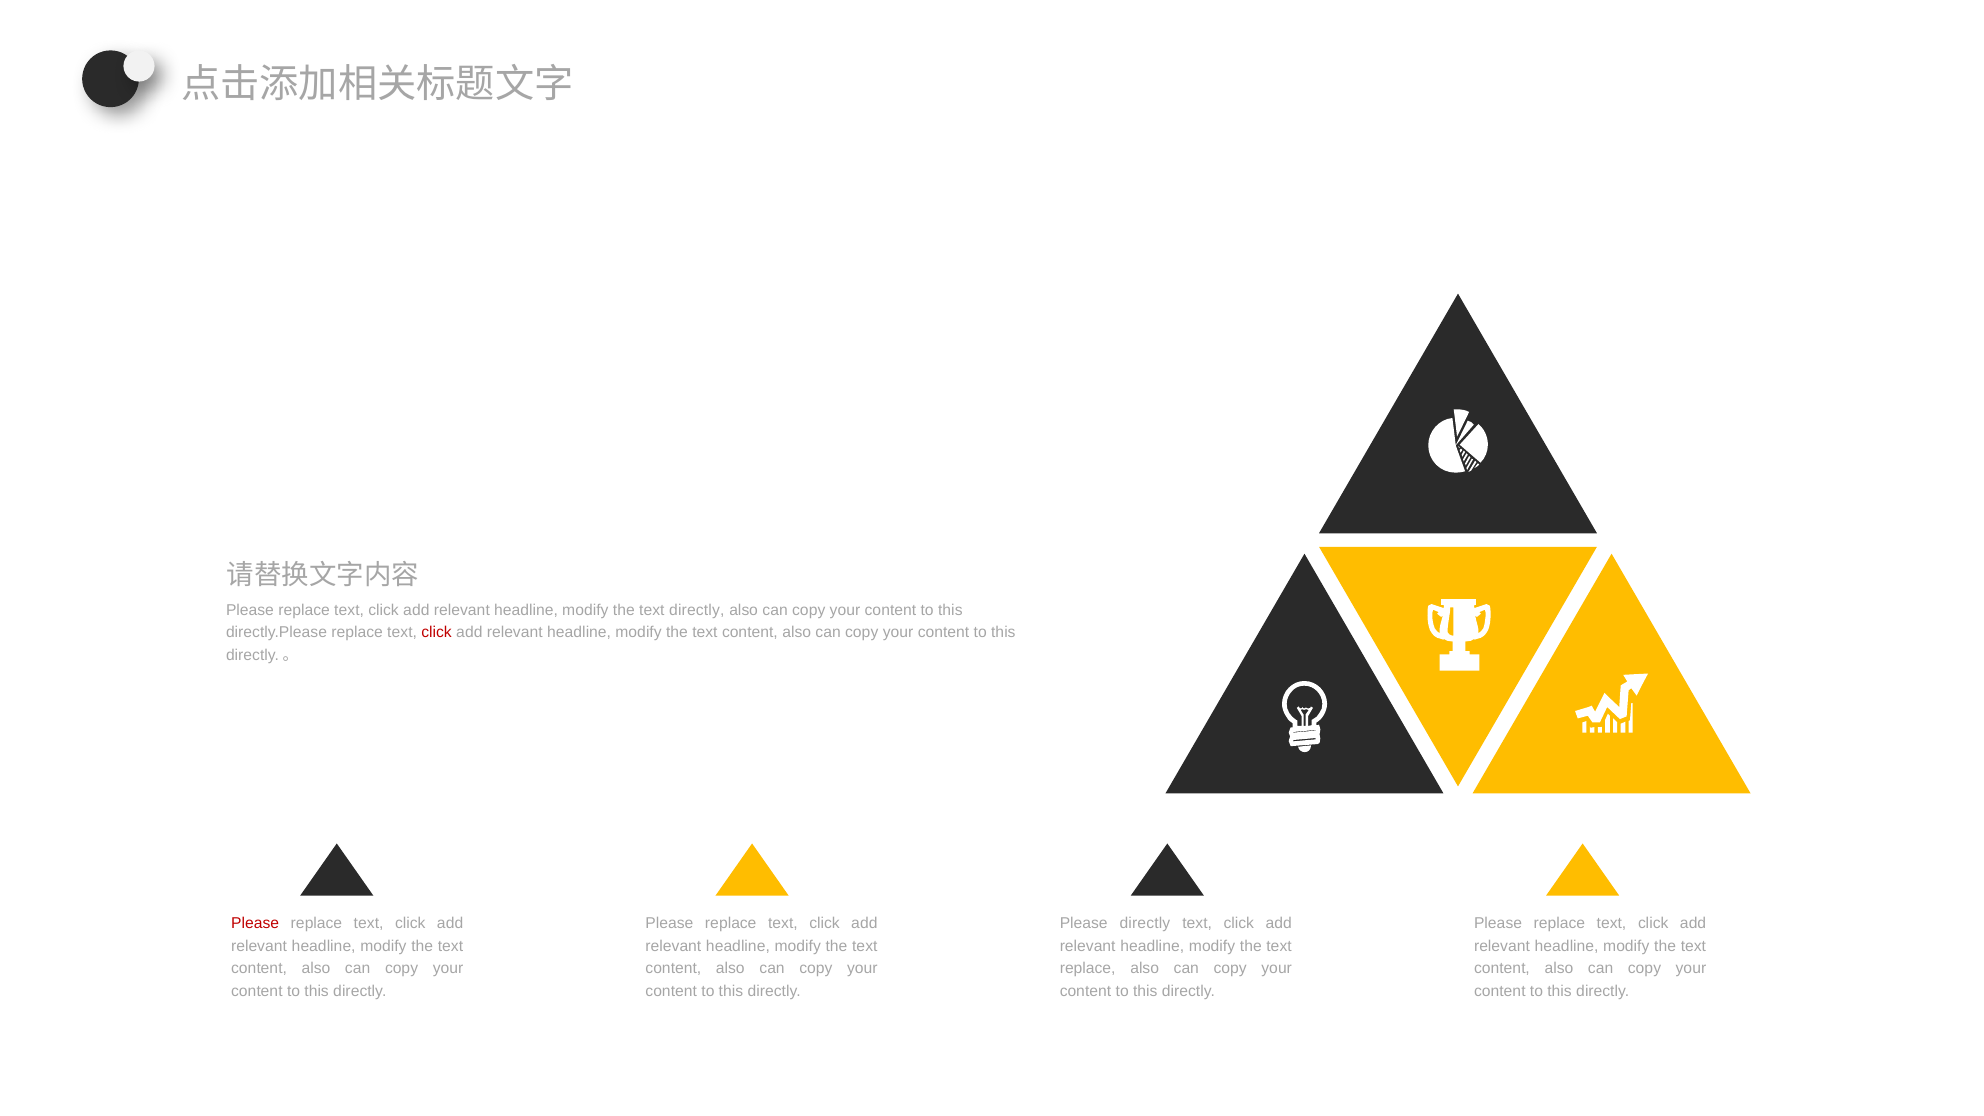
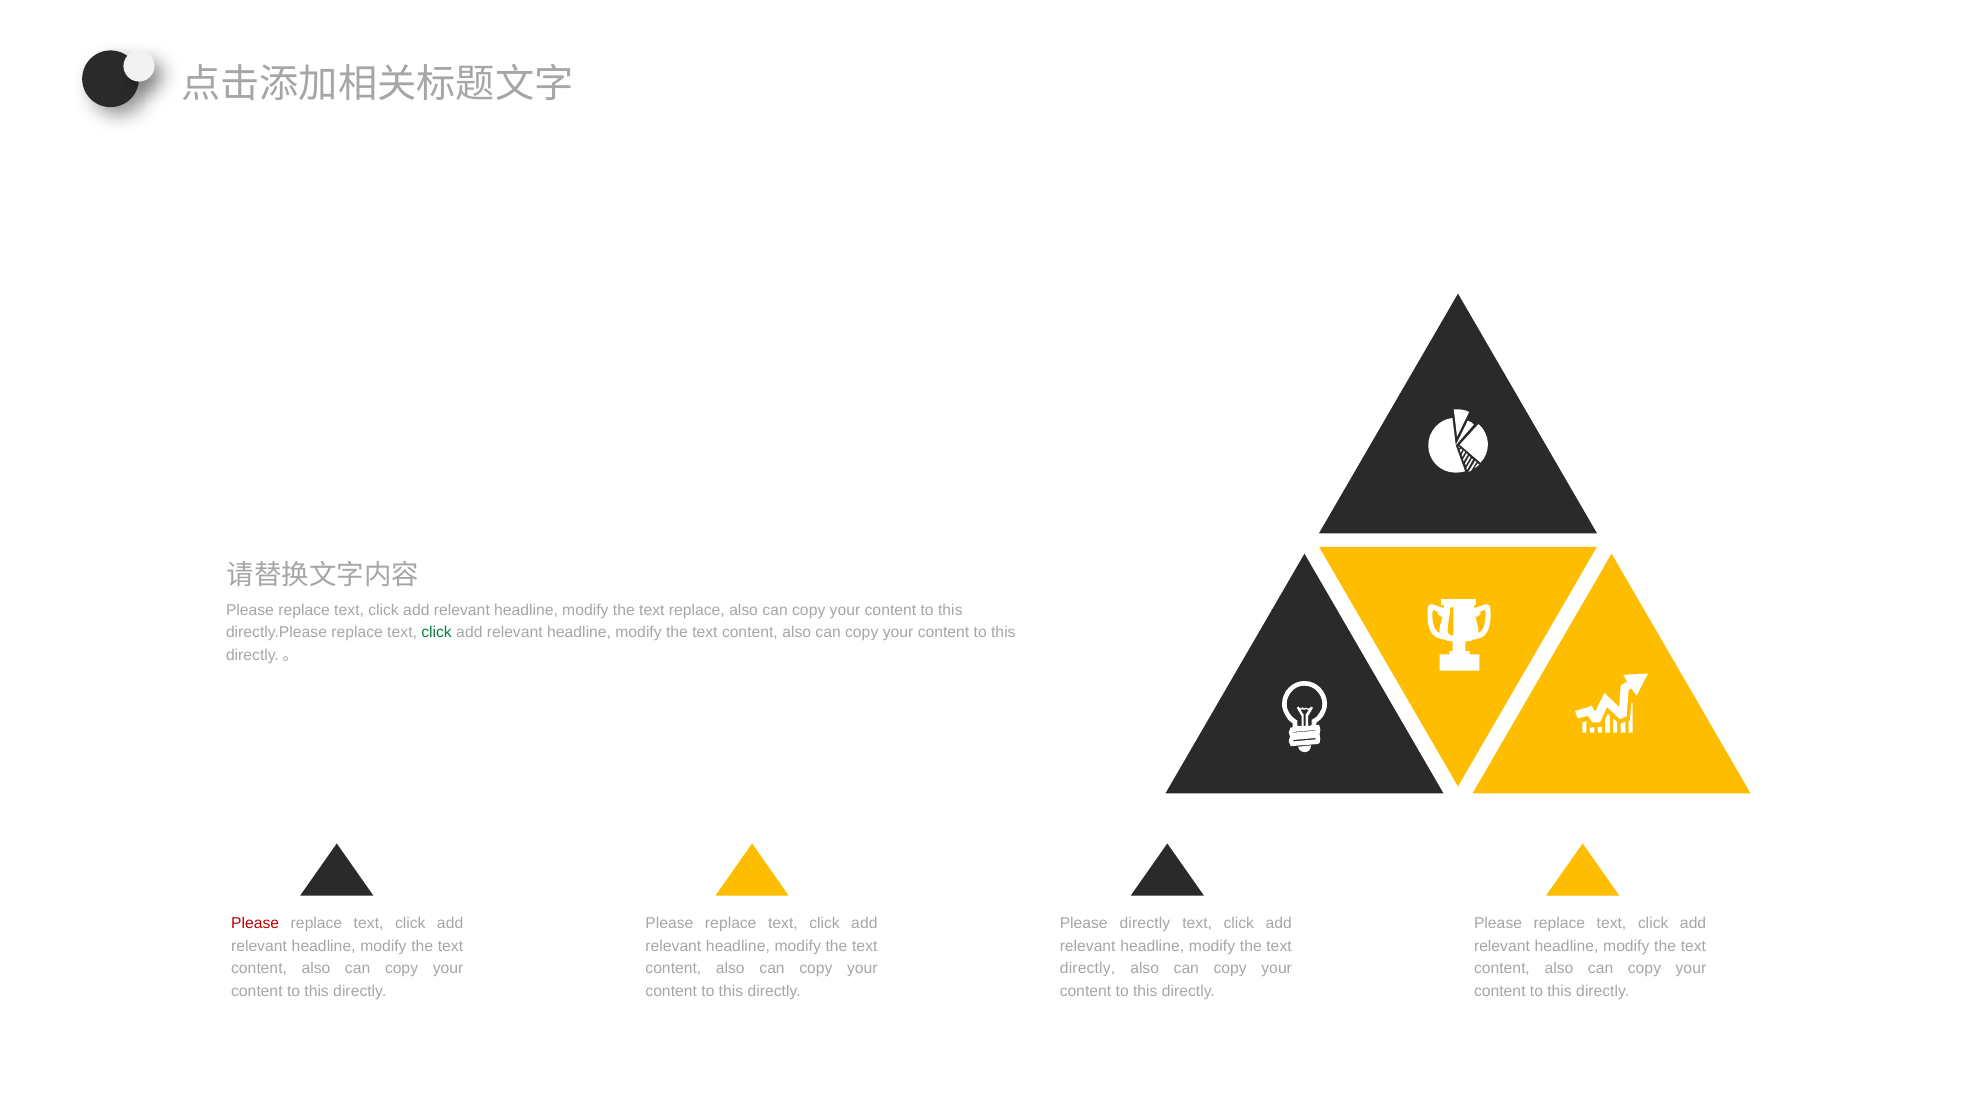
text directly: directly -> replace (697, 610)
click colour: red -> green (437, 633)
replace: replace -> directly (1088, 969)
